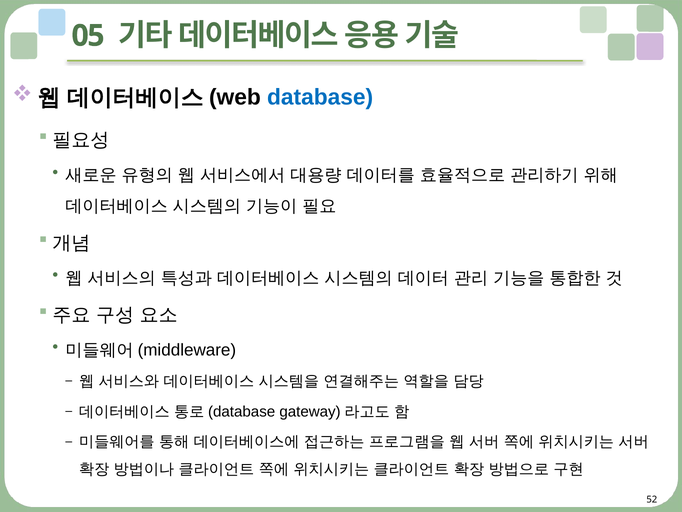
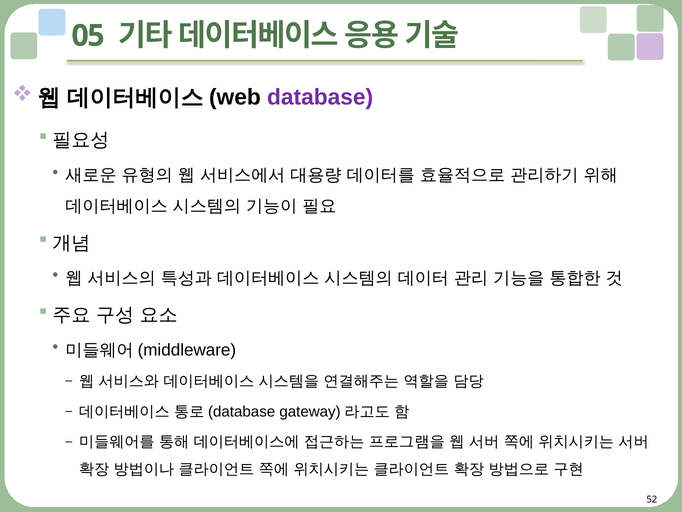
database colour: blue -> purple (320, 97)
